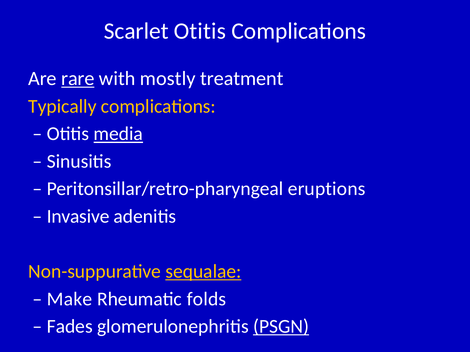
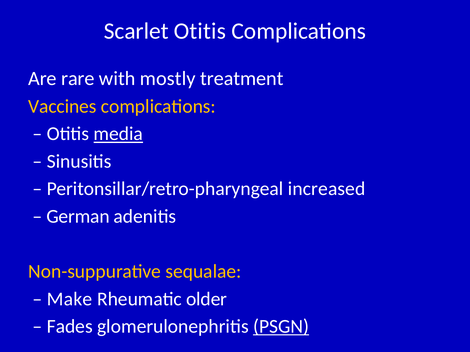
rare underline: present -> none (78, 79)
Typically: Typically -> Vaccines (62, 106)
eruptions: eruptions -> increased (327, 189)
Invasive: Invasive -> German (78, 217)
sequalae underline: present -> none (203, 272)
folds: folds -> older (207, 299)
